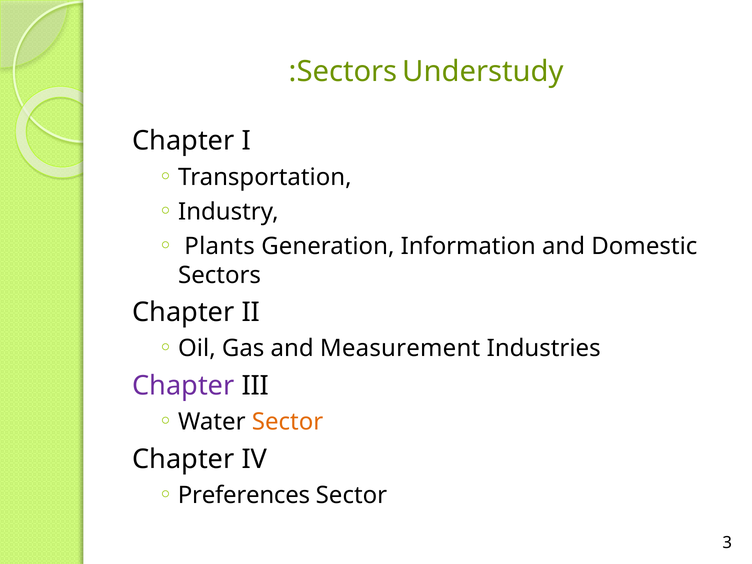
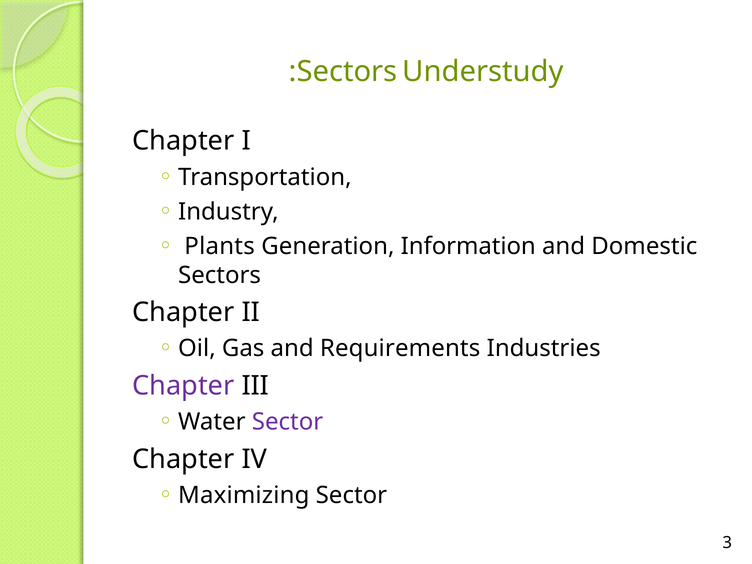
Measurement: Measurement -> Requirements (400, 348)
Sector colour: orange -> purple (288, 422)
Preferences: Preferences -> Maximizing (244, 495)
